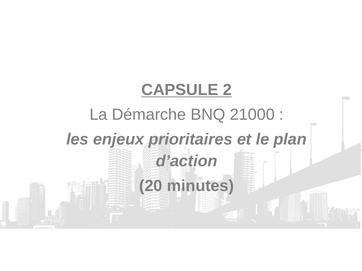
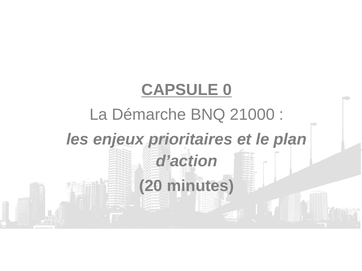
2: 2 -> 0 (227, 90)
